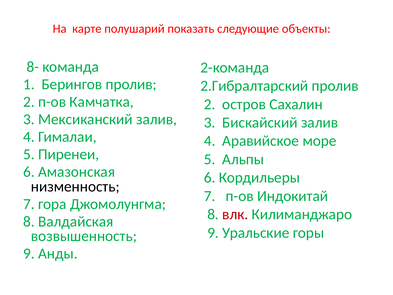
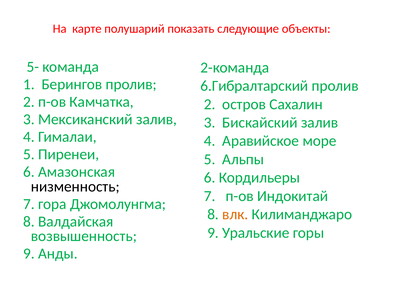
8-: 8- -> 5- (33, 67)
2.Гибралтарский: 2.Гибралтарский -> 6.Гибралтарский (254, 86)
влк colour: red -> orange (235, 214)
